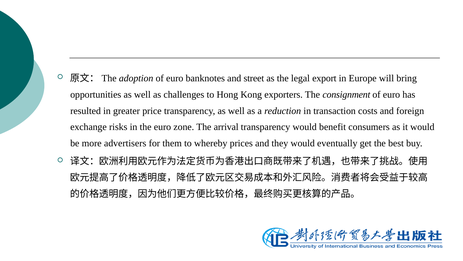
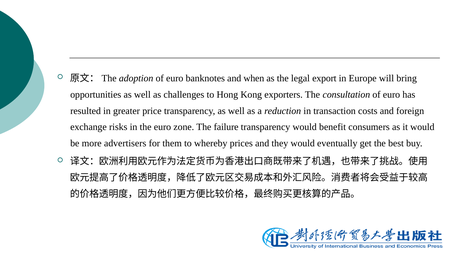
street: street -> when (254, 78)
consignment: consignment -> consultation (346, 94)
arrival: arrival -> failure (226, 127)
